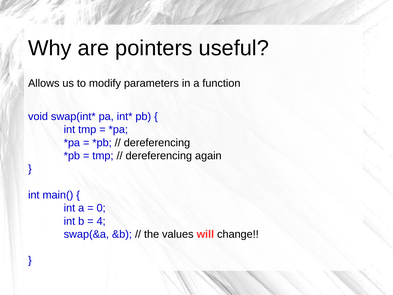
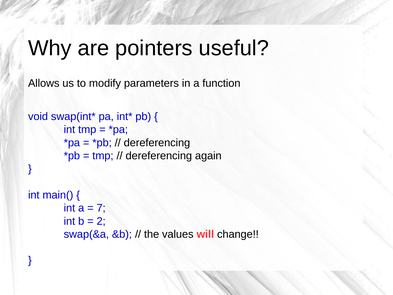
0: 0 -> 7 (101, 208)
4: 4 -> 2 (101, 221)
